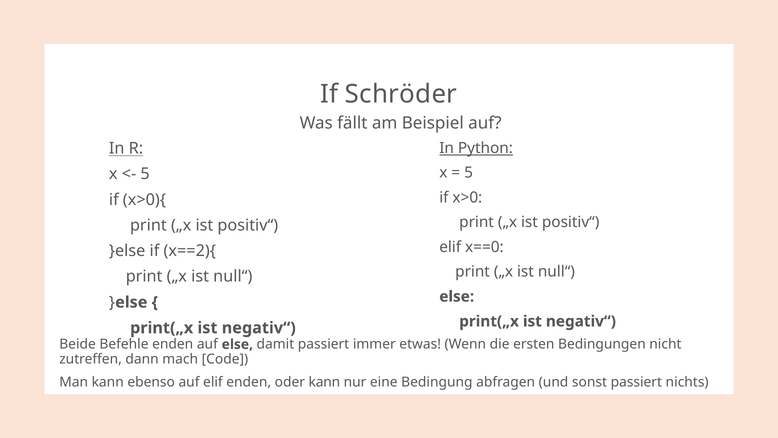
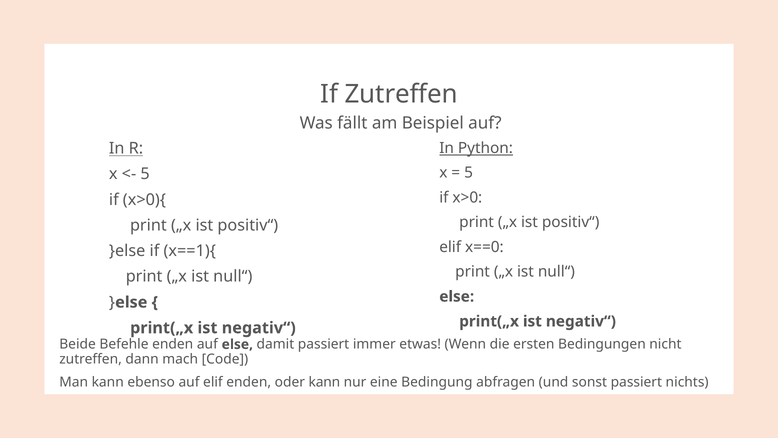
If Schröder: Schröder -> Zutreffen (401, 94)
x==2){: x==2){ -> x==1){ (190, 251)
